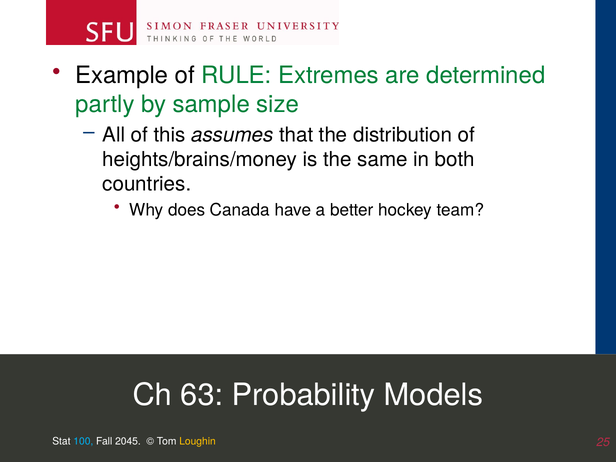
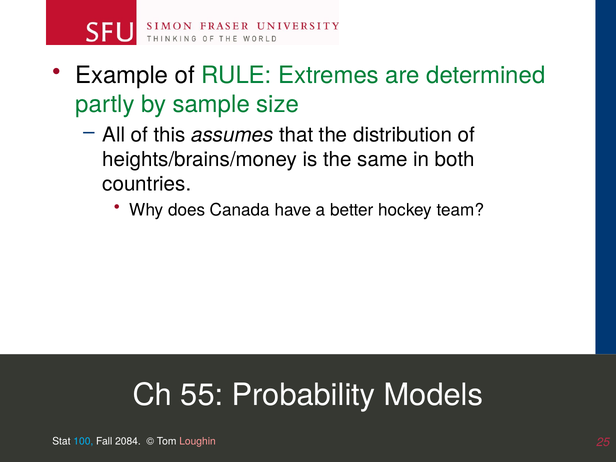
63: 63 -> 55 (202, 395)
2045: 2045 -> 2084 (128, 441)
Loughin colour: yellow -> pink (198, 441)
